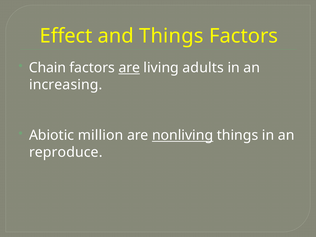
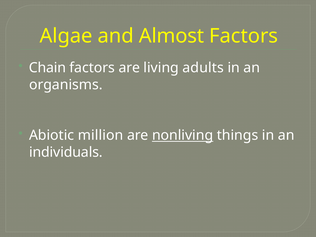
Effect: Effect -> Algae (66, 36)
and Things: Things -> Almost (172, 36)
are underline: present -> none (129, 68)
increasing: increasing -> organisms (66, 85)
reproduce: reproduce -> individuals (66, 152)
